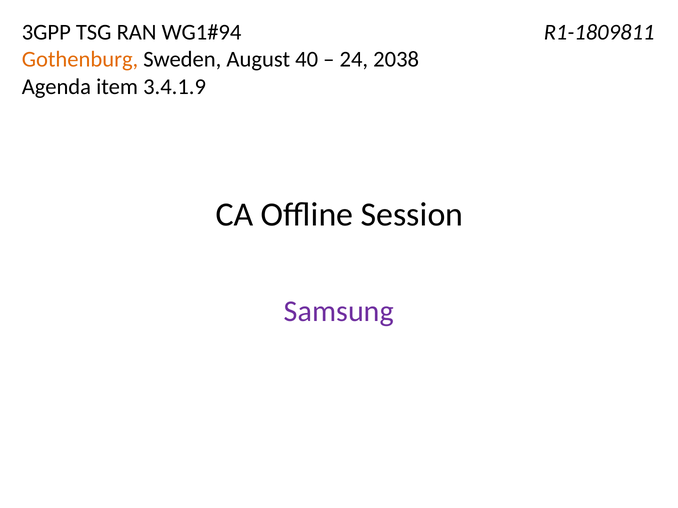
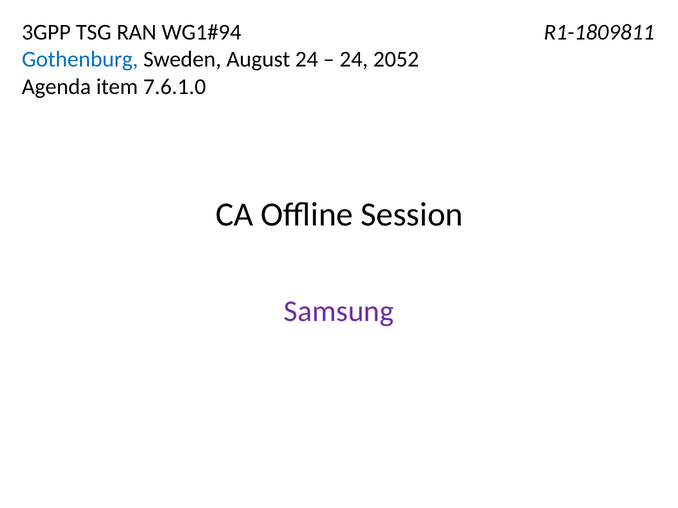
Gothenburg colour: orange -> blue (80, 60)
August 40: 40 -> 24 (307, 60)
2038: 2038 -> 2052 (396, 60)
3.4.1.9: 3.4.1.9 -> 7.6.1.0 (175, 87)
